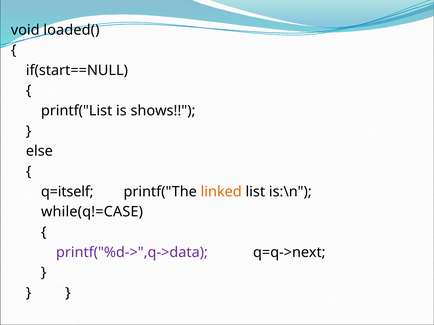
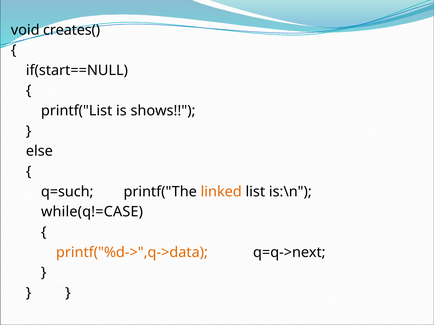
loaded(: loaded( -> creates( (72, 30)
q=itself: q=itself -> q=such (67, 192)
printf("%d->",q->data colour: purple -> orange (132, 253)
